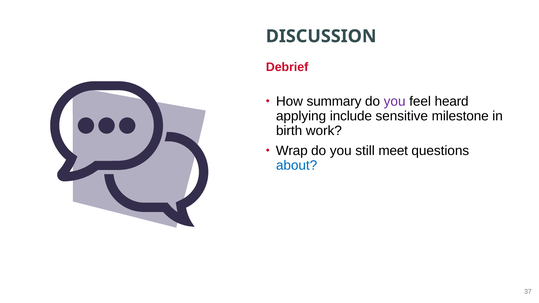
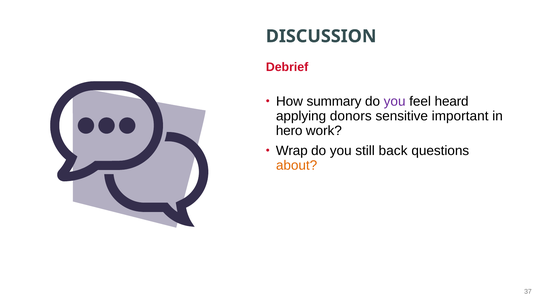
include: include -> donors (351, 116)
milestone: milestone -> important (460, 116)
birth: birth -> hero (289, 131)
meet: meet -> back (393, 151)
about colour: blue -> orange (297, 165)
